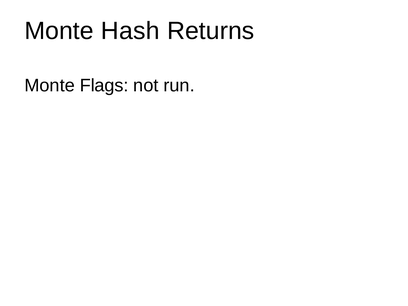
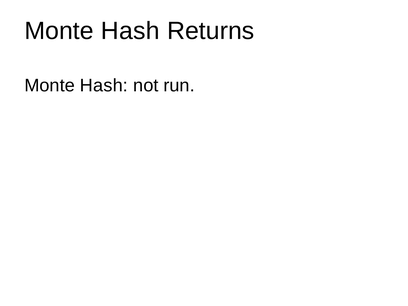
Flags: Flags -> Hash (104, 86)
